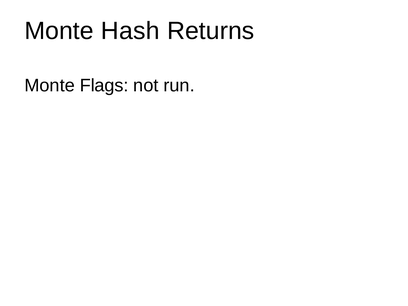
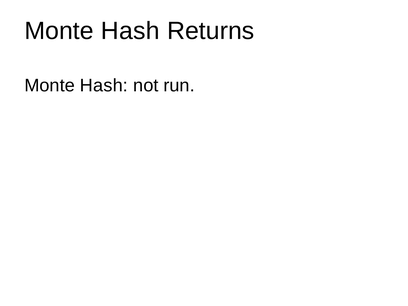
Flags: Flags -> Hash (104, 86)
